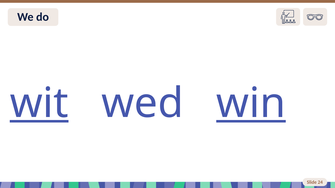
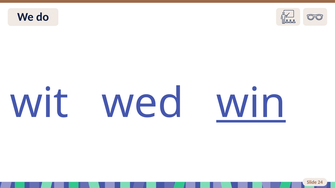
wit underline: present -> none (39, 104)
